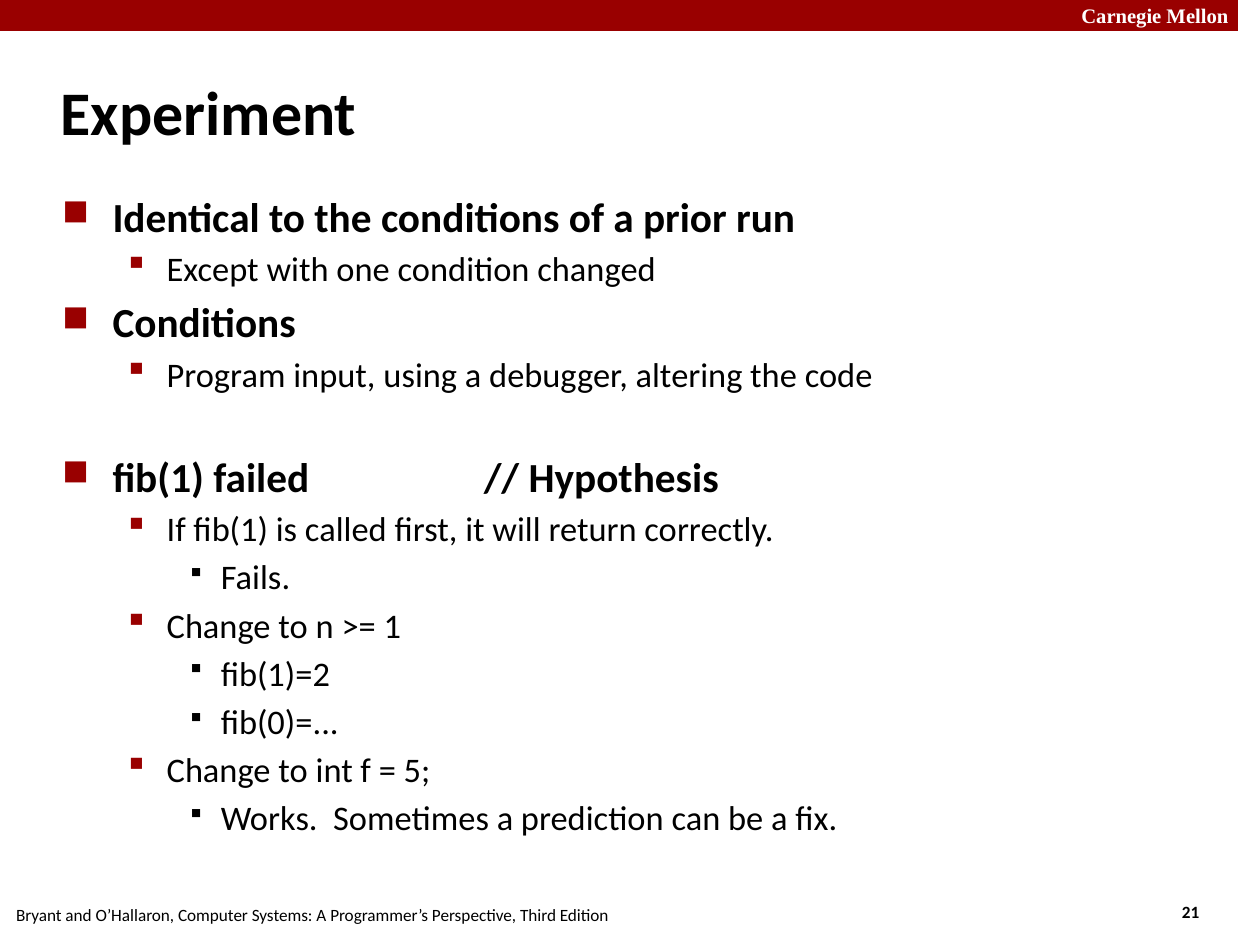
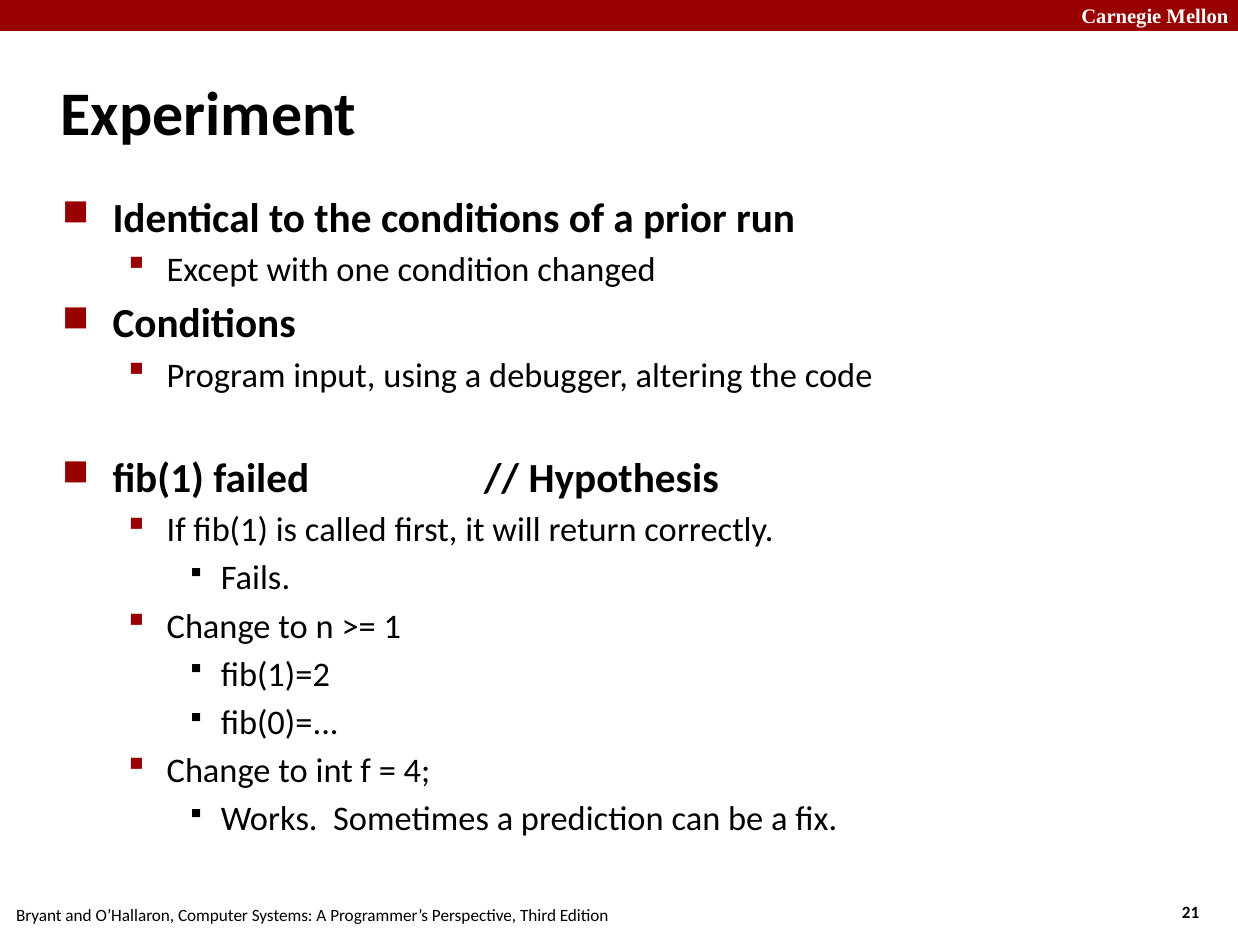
5: 5 -> 4 (417, 771)
